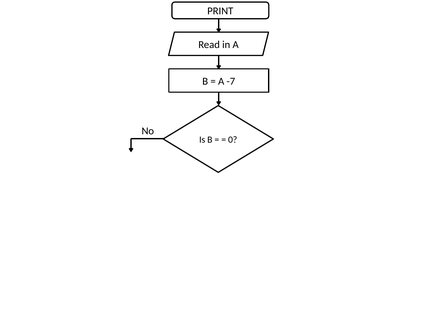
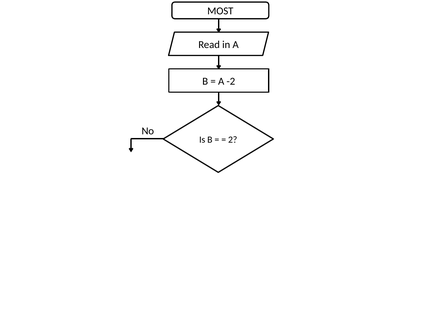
PRINT: PRINT -> MOST (220, 11)
-7: -7 -> -2 (231, 81)
0: 0 -> 2 (233, 140)
